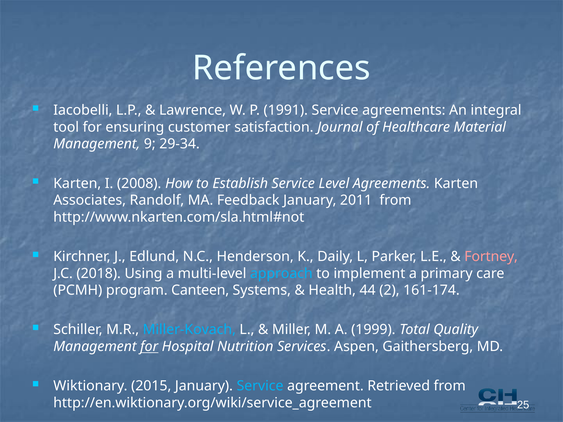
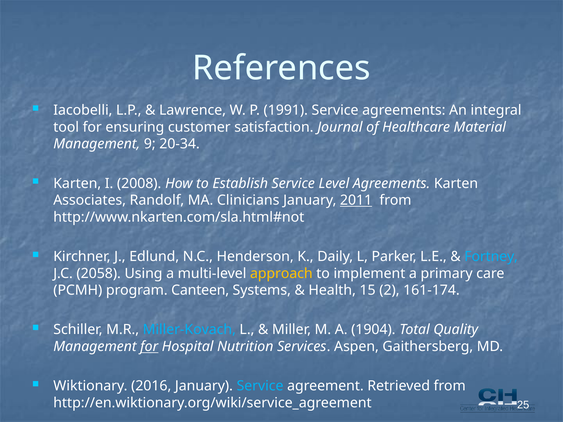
29-34: 29-34 -> 20-34 (180, 144)
Feedback: Feedback -> Clinicians (248, 200)
2011 underline: none -> present (356, 200)
Fortney colour: pink -> light blue (491, 257)
2018: 2018 -> 2058 (99, 274)
approach colour: light blue -> yellow (281, 274)
44: 44 -> 15 (368, 290)
1999: 1999 -> 1904 (373, 330)
2015: 2015 -> 2016 (151, 386)
